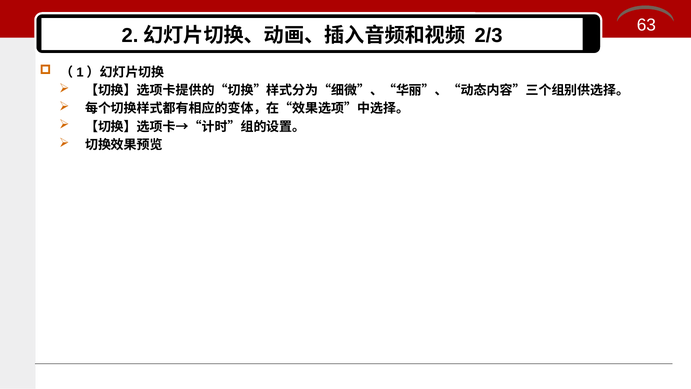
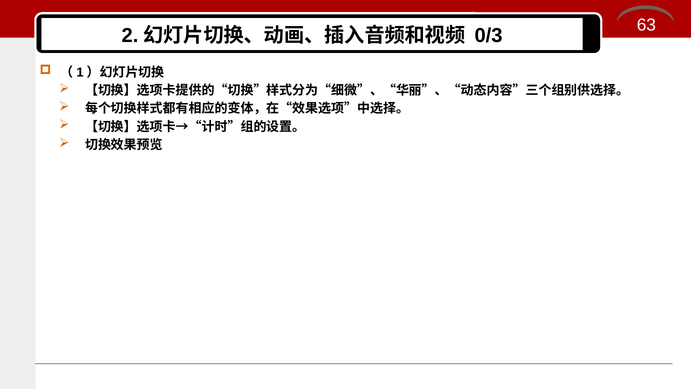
2/3: 2/3 -> 0/3 (489, 35)
